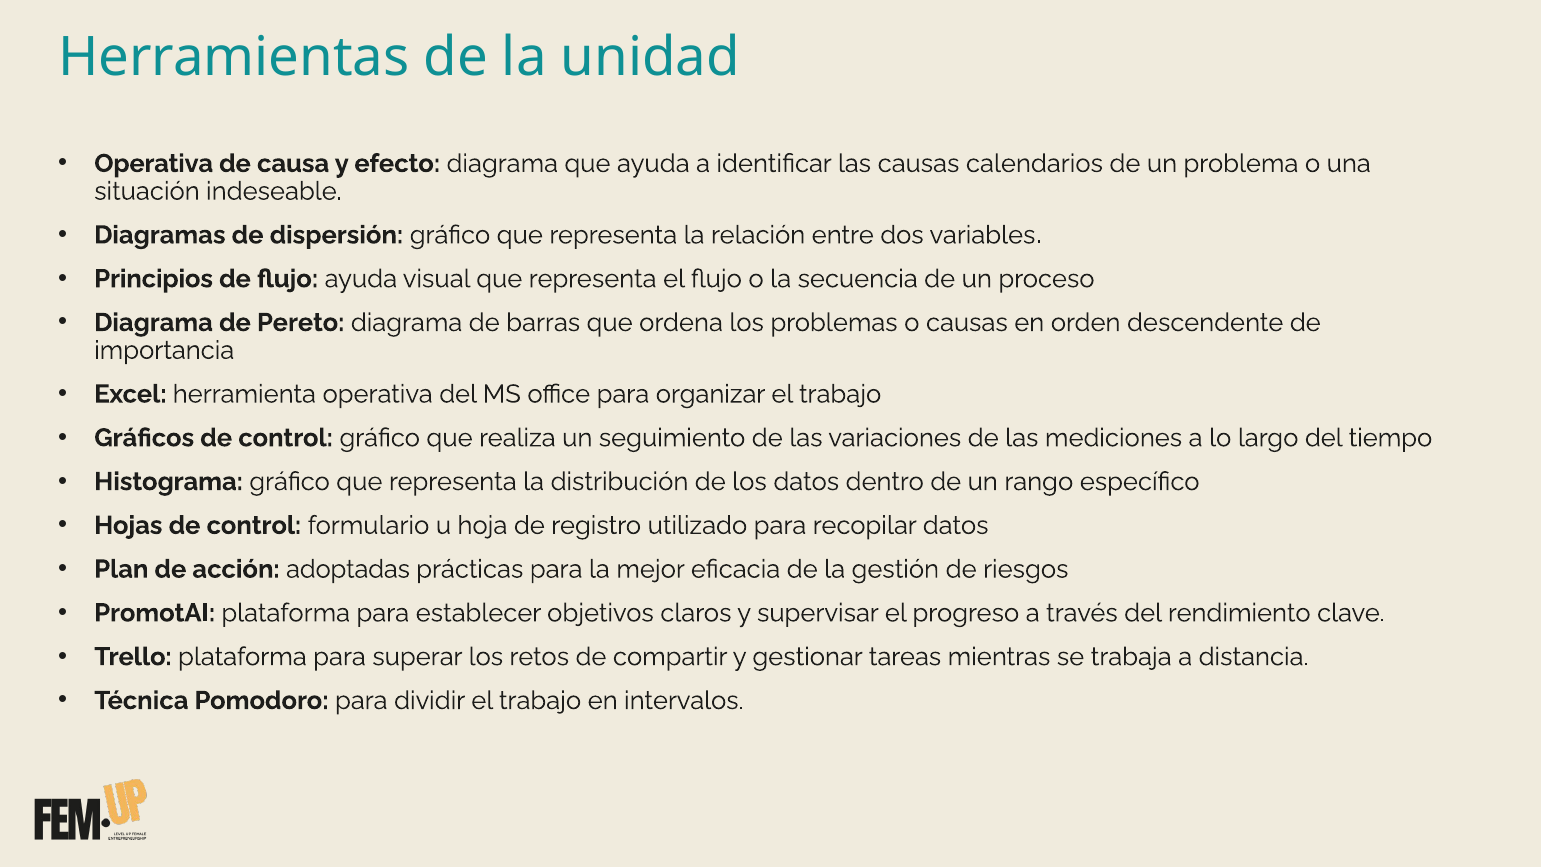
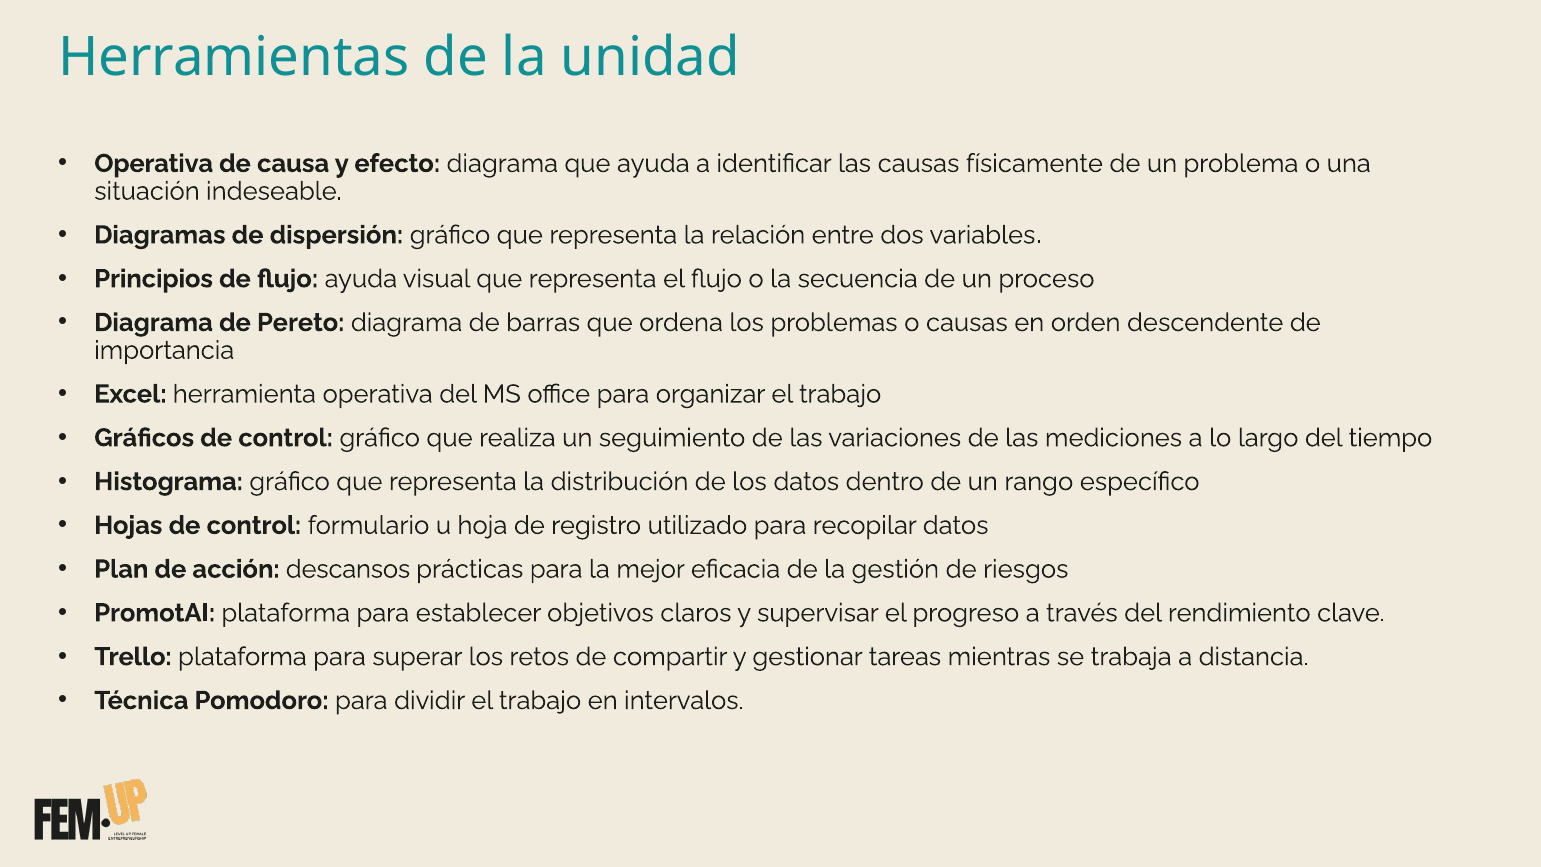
calendarios: calendarios -> físicamente (1034, 163)
adoptadas: adoptadas -> descansos (348, 569)
